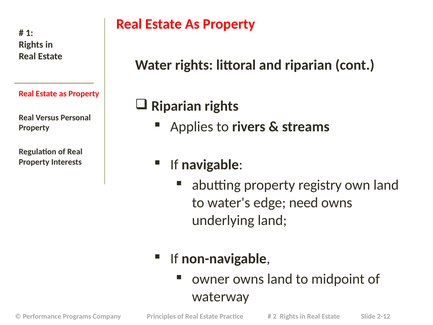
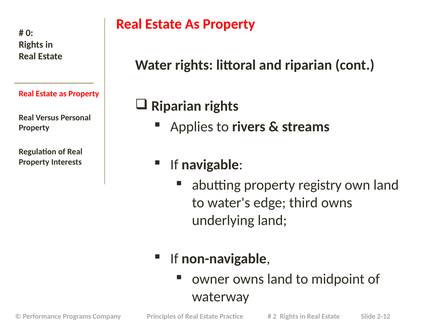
1: 1 -> 0 (29, 33)
need: need -> third (303, 203)
